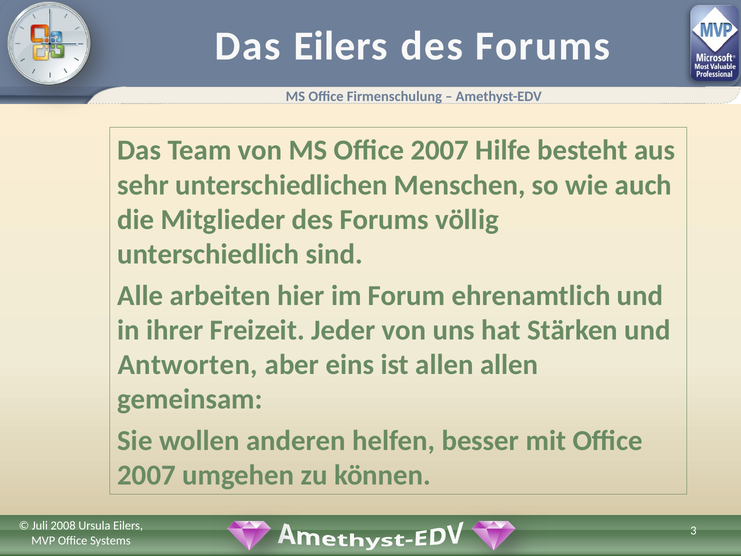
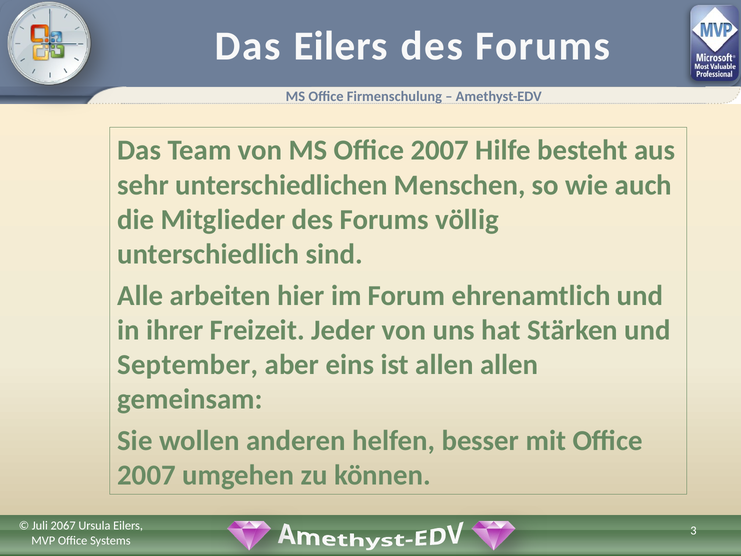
Antworten: Antworten -> September (188, 365)
2008: 2008 -> 2067 (63, 526)
